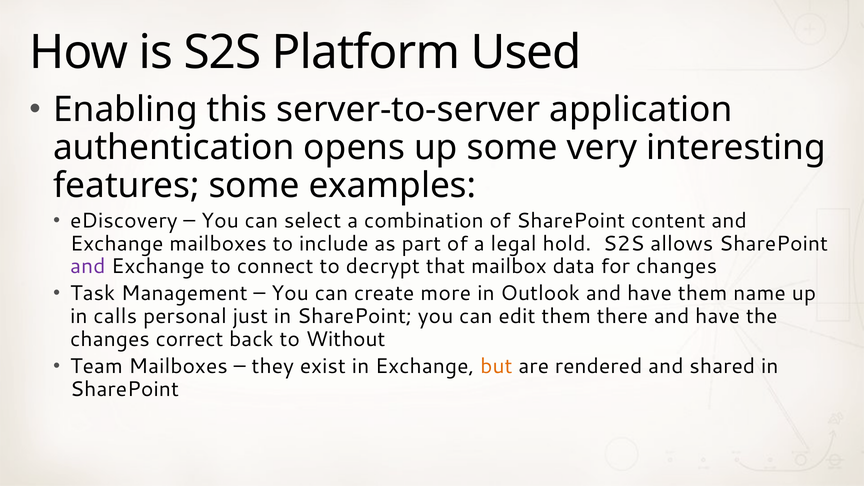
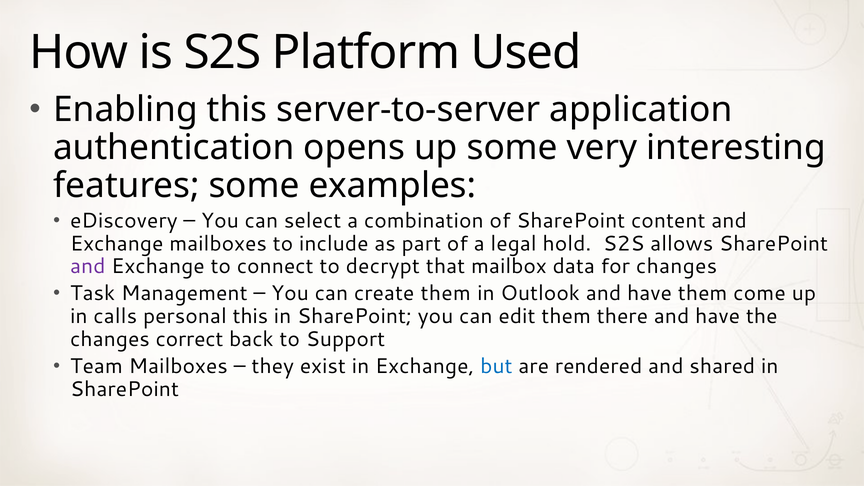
create more: more -> them (446, 293)
name: name -> come (759, 293)
personal just: just -> this (250, 316)
Without: Without -> Support (345, 339)
but colour: orange -> blue (496, 366)
